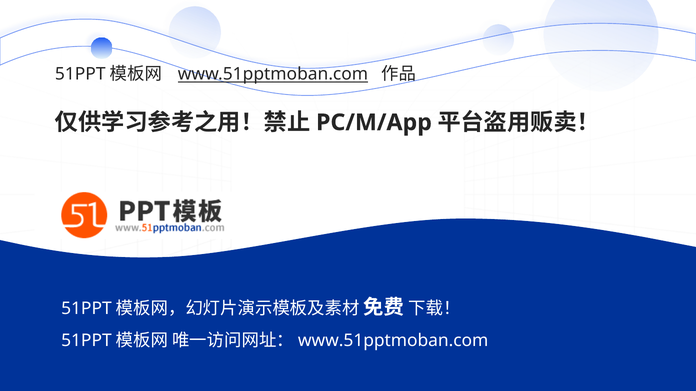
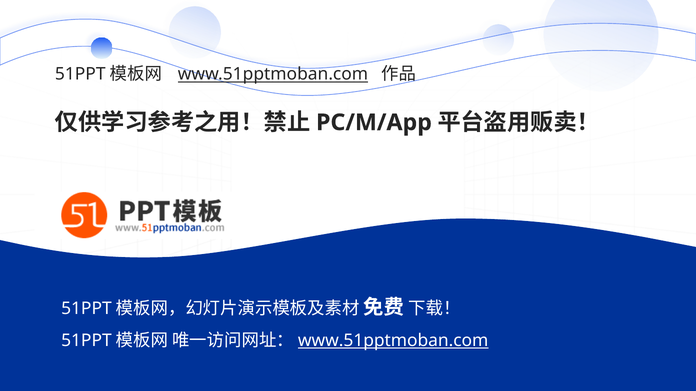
www.51pptmoban.com underline: none -> present (393, 341)
